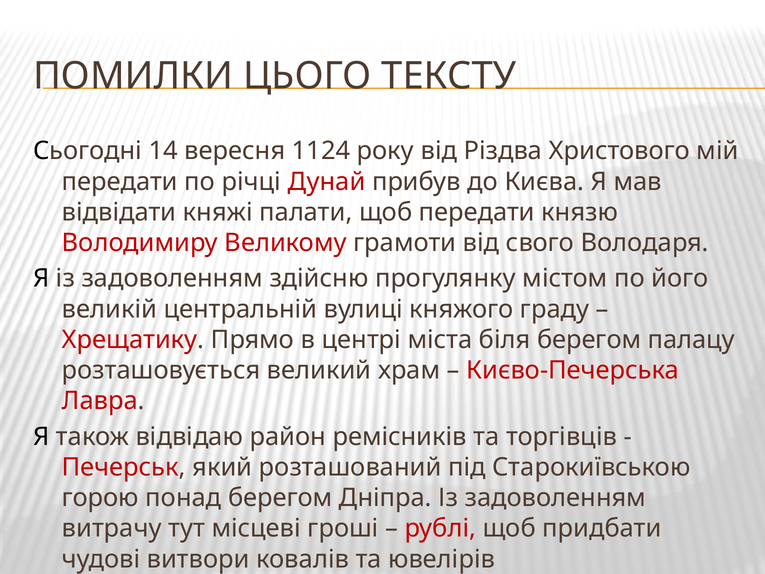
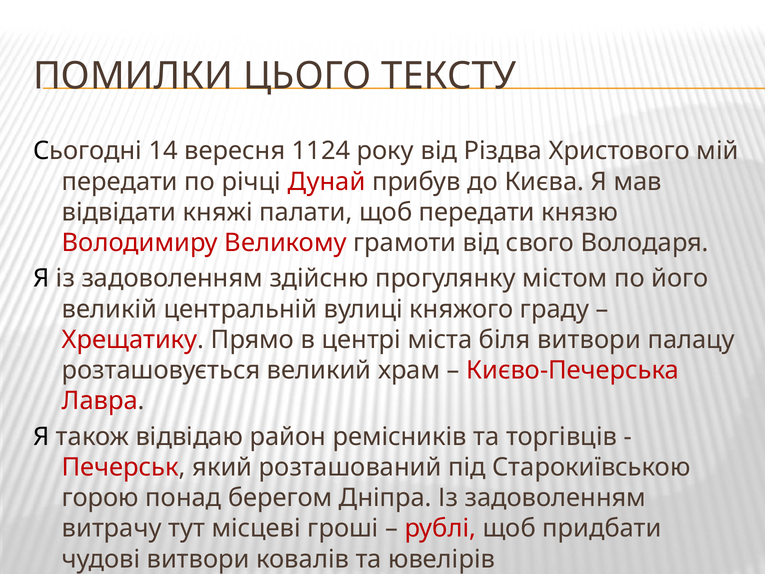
біля берегом: берегом -> витвори (589, 340)
